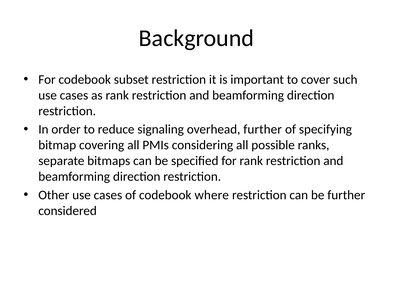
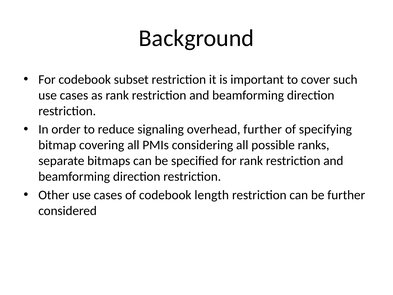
where: where -> length (212, 195)
